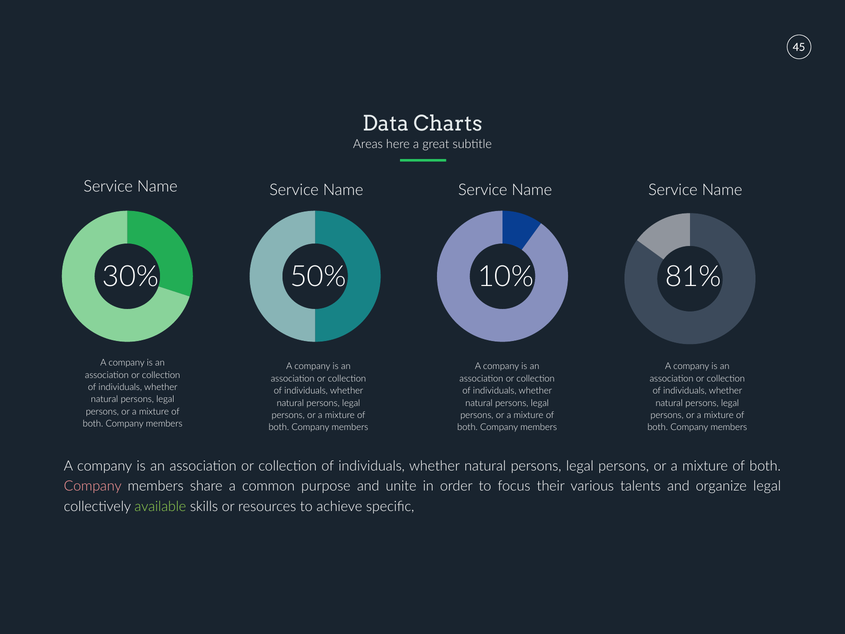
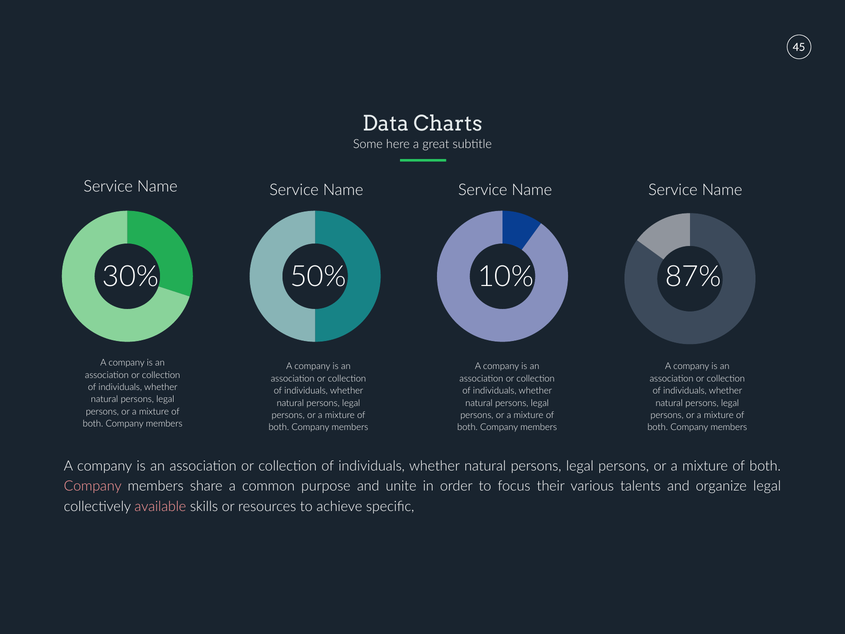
Areas: Areas -> Some (368, 144)
81%: 81% -> 87% (693, 277)
available colour: light green -> pink (160, 506)
